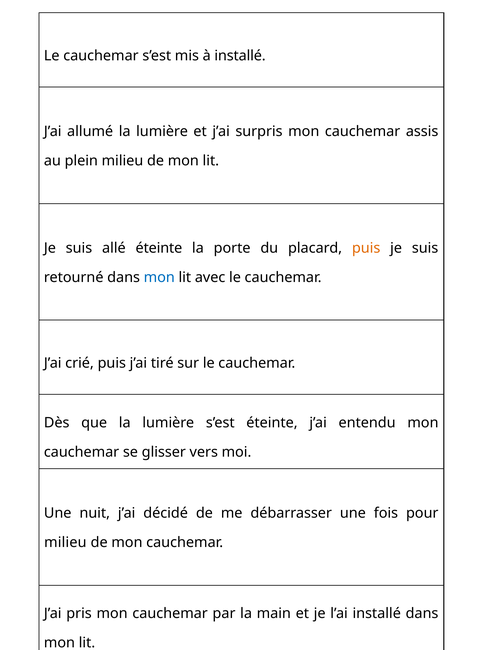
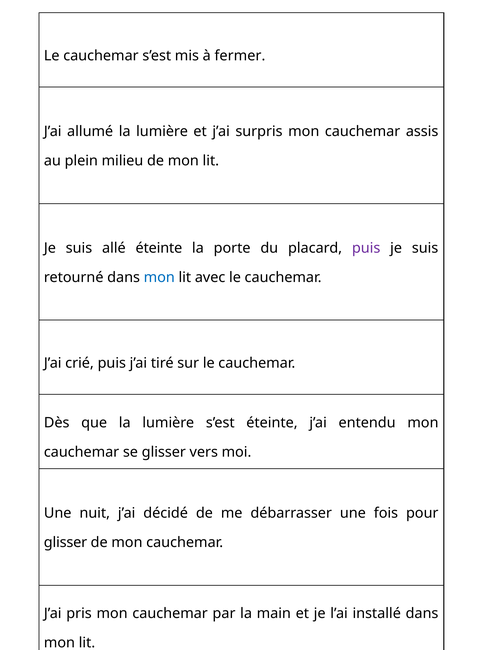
à installé: installé -> fermer (240, 56)
puis colour: orange -> purple (366, 248)
milieu: milieu -> glisser (65, 543)
